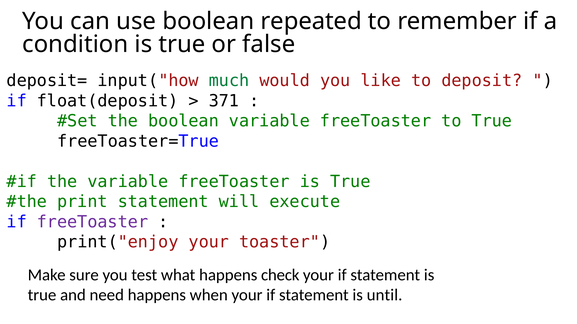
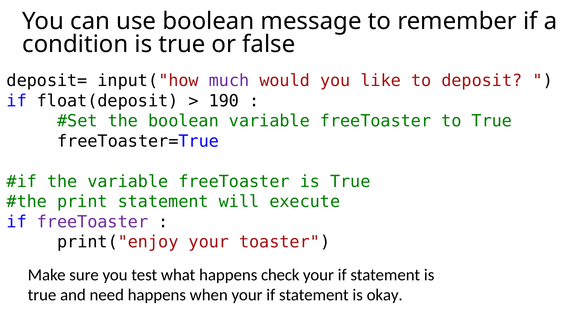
repeated: repeated -> message (311, 21)
much colour: green -> purple (229, 81)
371: 371 -> 190 (224, 101)
until: until -> okay (385, 296)
